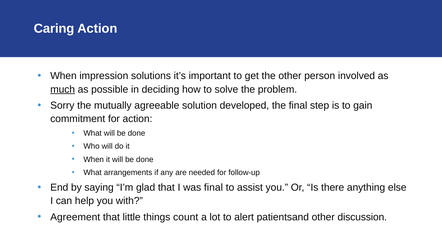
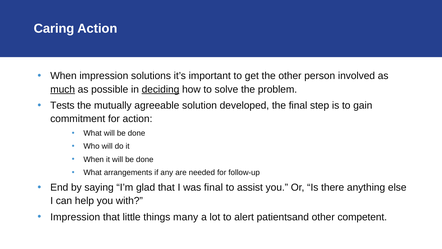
deciding underline: none -> present (161, 89)
Sorry: Sorry -> Tests (62, 105)
Agreement: Agreement -> Impression (75, 217)
count: count -> many (186, 217)
discussion: discussion -> competent (362, 217)
